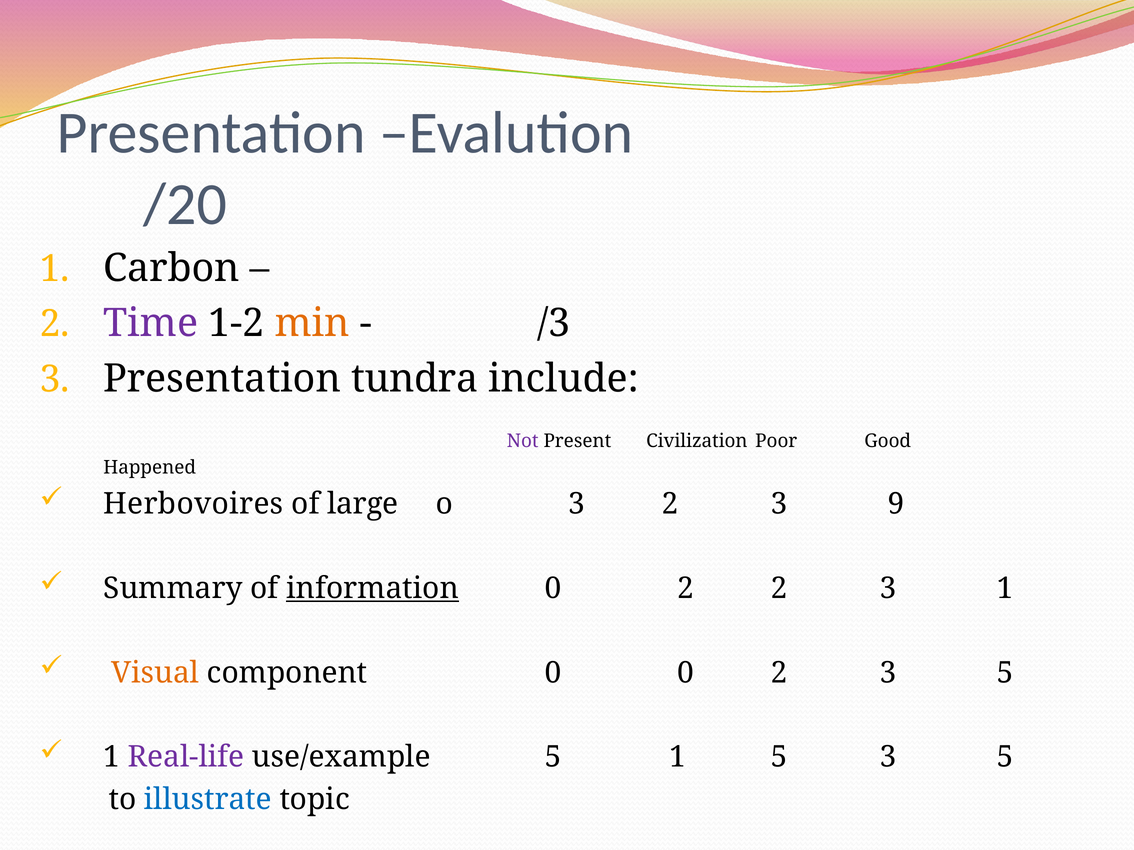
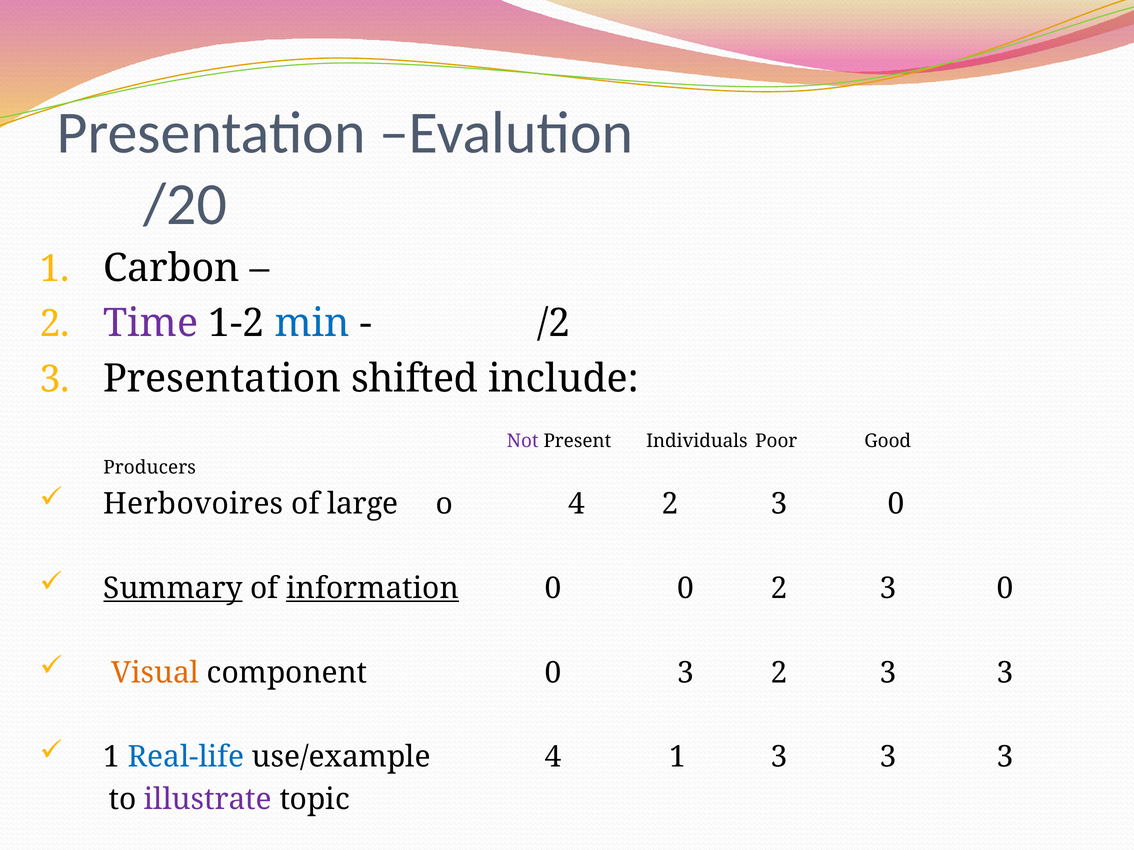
min colour: orange -> blue (312, 324)
/3: /3 -> /2 (554, 324)
tundra: tundra -> shifted (415, 379)
Civilization: Civilization -> Individuals (697, 441)
Happened: Happened -> Producers (150, 468)
o 3: 3 -> 4 (576, 504)
9: 9 -> 0 (896, 504)
Summary underline: none -> present (173, 589)
2: 2 -> 0 (686, 589)
1: 1 -> 0 (1005, 589)
0 0: 0 -> 3 (686, 673)
2 3 5: 5 -> 3 (1005, 673)
Real-life colour: purple -> blue (186, 757)
use/example 5: 5 -> 4 (553, 757)
1 5: 5 -> 3 (779, 757)
5: 5 -> 3 (1005, 757)
illustrate colour: blue -> purple (208, 800)
